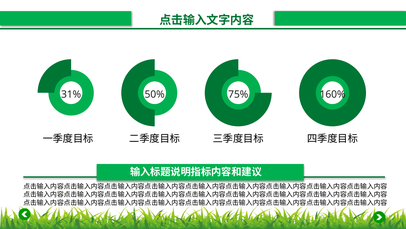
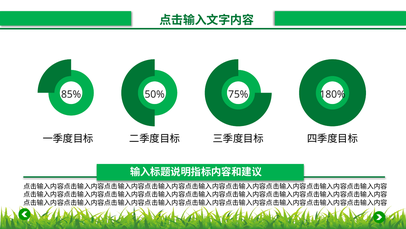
31%: 31% -> 85% (71, 94)
160%: 160% -> 180% (333, 94)
